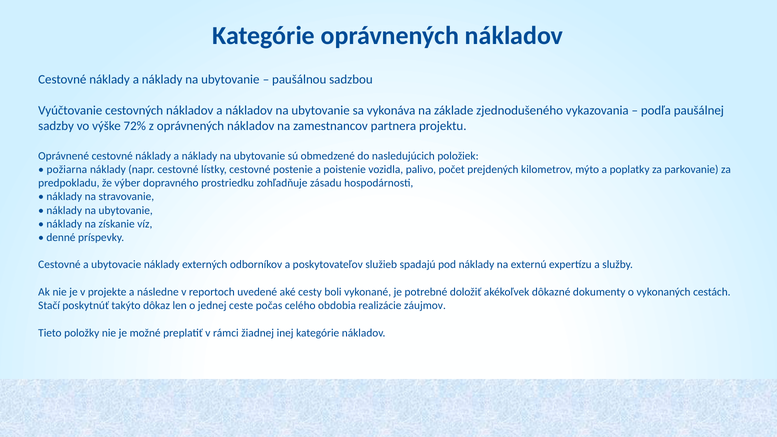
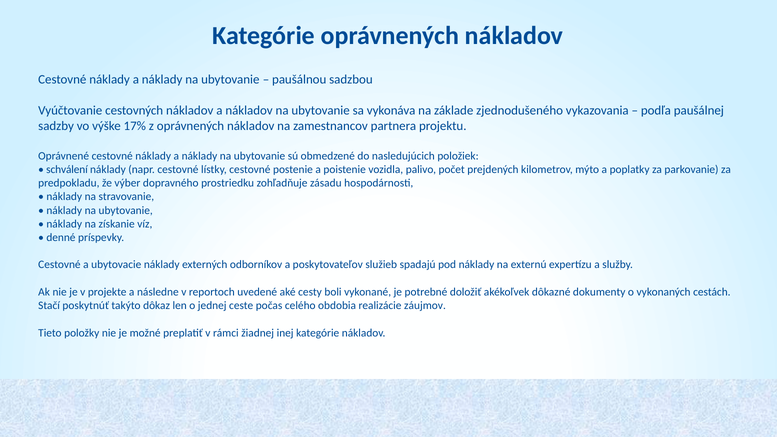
72%: 72% -> 17% (135, 126)
požiarna: požiarna -> schválení (67, 170)
